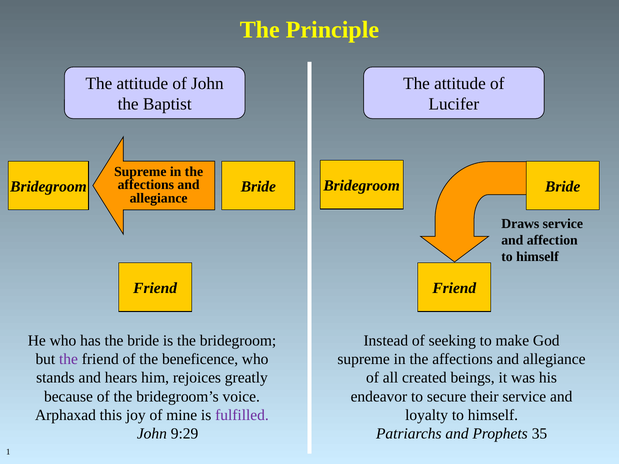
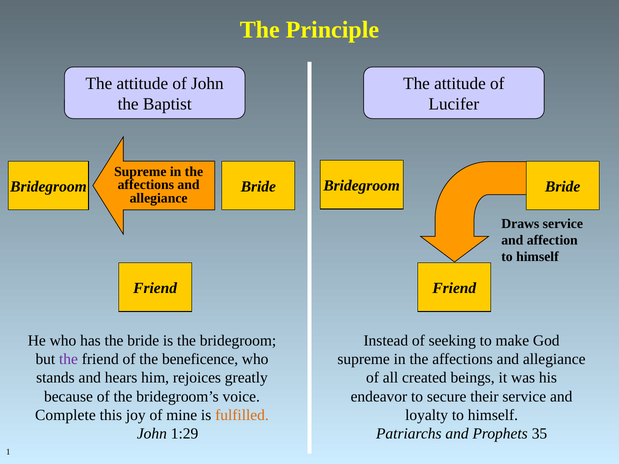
Arphaxad: Arphaxad -> Complete (65, 415)
fulfilled colour: purple -> orange (242, 415)
9:29: 9:29 -> 1:29 (185, 434)
